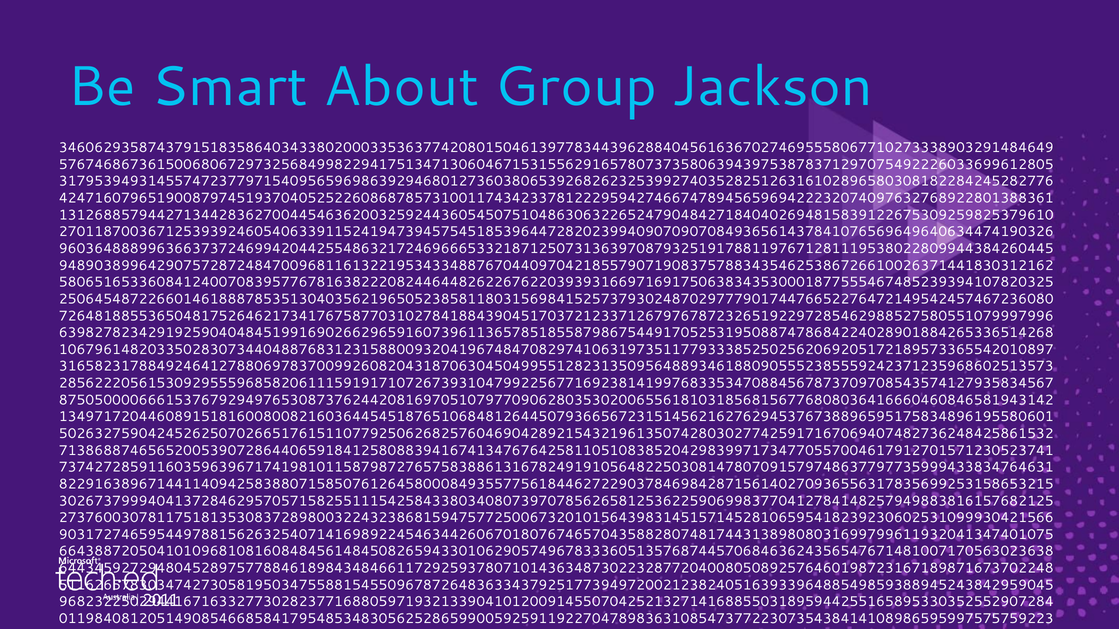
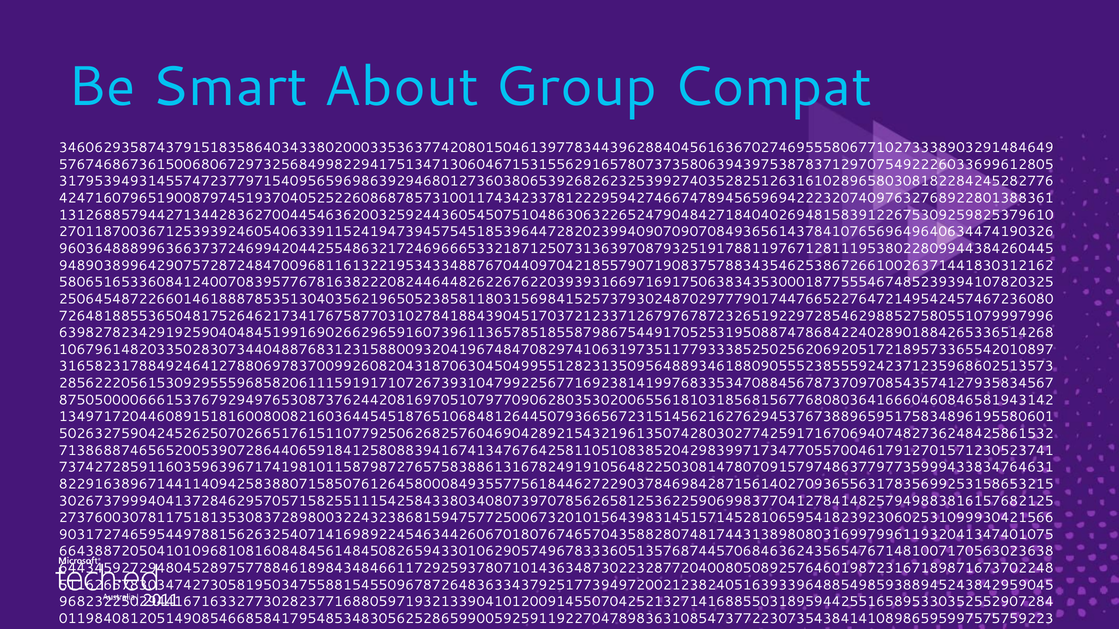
Jackson: Jackson -> Compat (772, 87)
